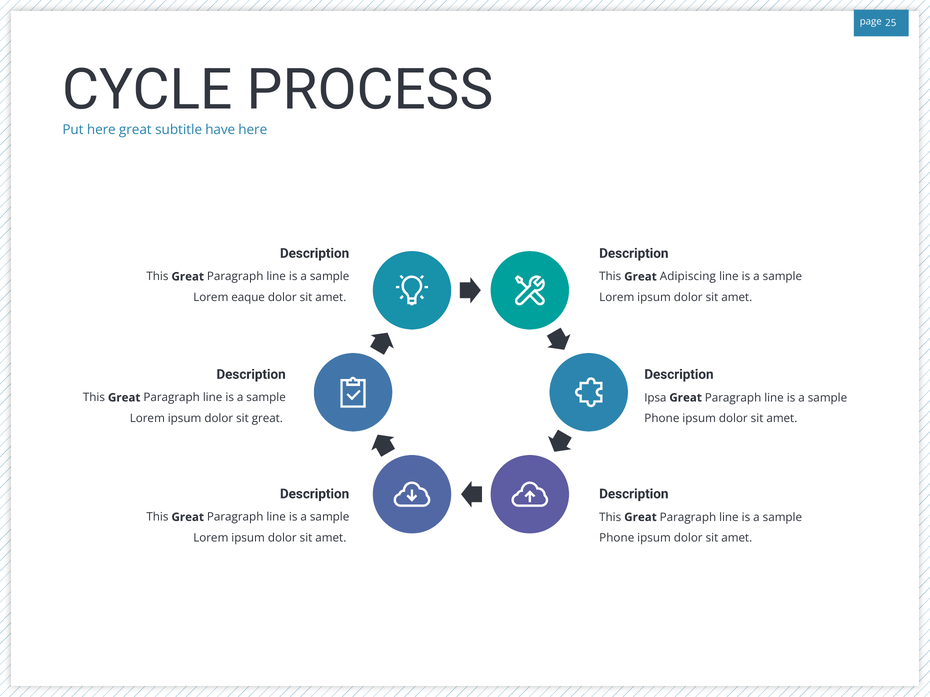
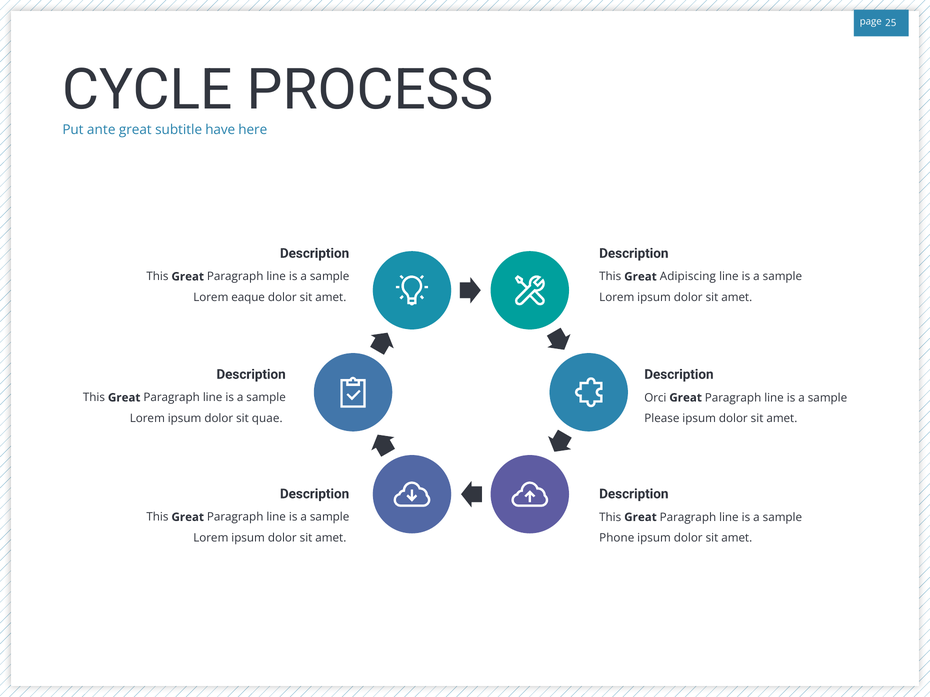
Put here: here -> ante (101, 130)
Ipsa: Ipsa -> Orci (655, 398)
sit great: great -> quae (267, 419)
Phone: Phone -> Please (662, 419)
